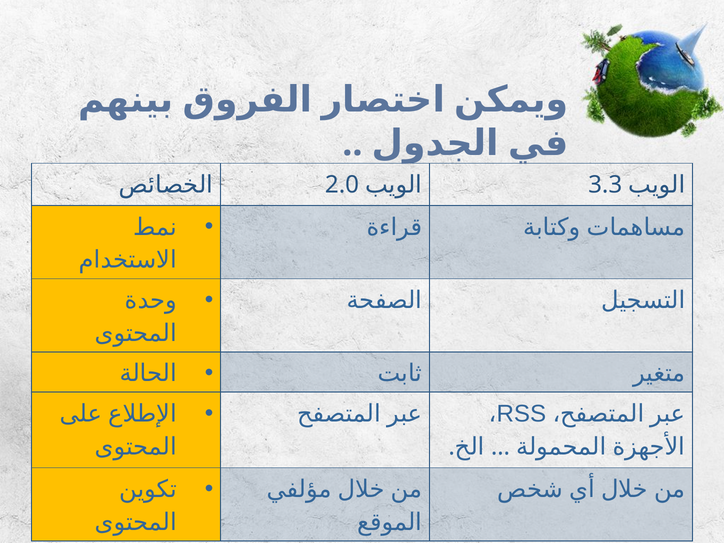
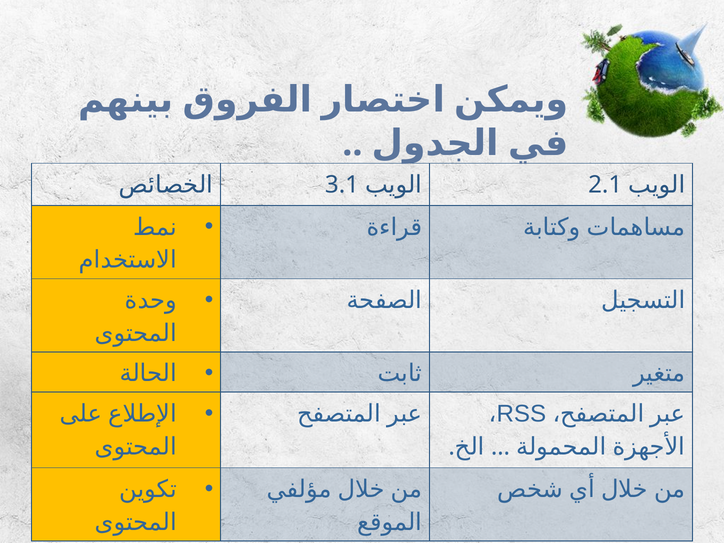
2.0: 2.0 -> 3.1 (342, 185)
3.3: 3.3 -> 2.1 (605, 185)
